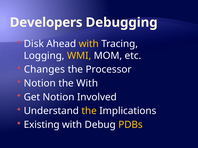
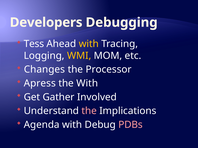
Disk: Disk -> Tess (34, 44)
Notion: Notion -> Apress (40, 84)
Get Notion: Notion -> Gather (59, 97)
the colour: yellow -> pink (89, 111)
Existing: Existing -> Agenda (42, 125)
PDBs colour: yellow -> pink (131, 125)
